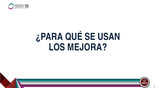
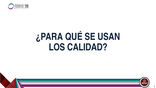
MEJORA: MEJORA -> CALIDAD (87, 47)
